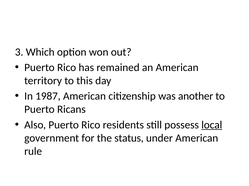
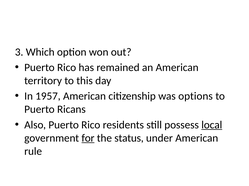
1987: 1987 -> 1957 (48, 97)
another: another -> options (196, 97)
for underline: none -> present (88, 139)
